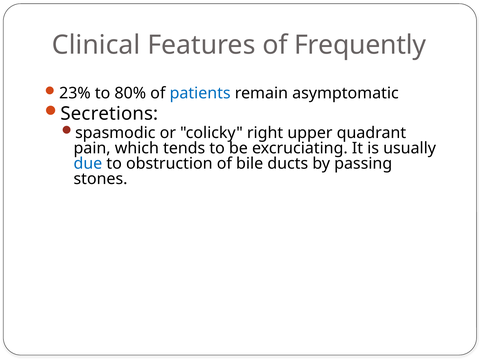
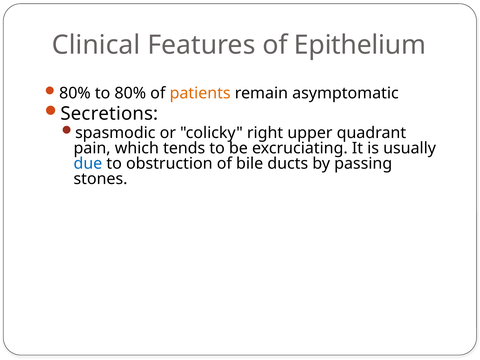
Frequently: Frequently -> Epithelium (360, 45)
23%: 23% -> 80% (75, 93)
patients colour: blue -> orange (200, 93)
